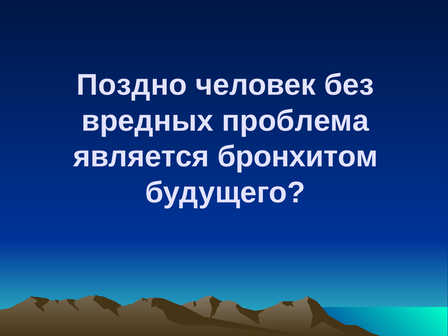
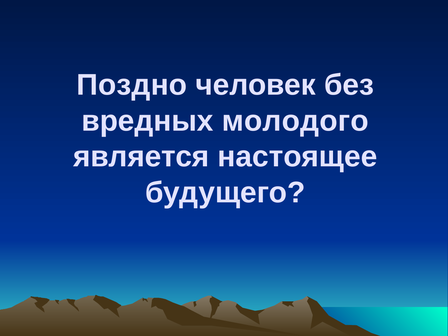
проблема: проблема -> молодого (295, 121)
бронхитом: бронхитом -> настоящее (297, 157)
